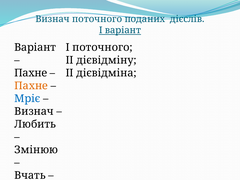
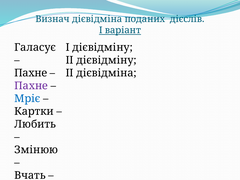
Визнач поточного: поточного -> дієвідміна (97, 19)
Варіант: Варіант -> Галасує (35, 47)
I поточного: поточного -> дієвідміну (103, 47)
Пахне colour: orange -> purple (31, 86)
Визнач: Визнач -> Картки (34, 111)
